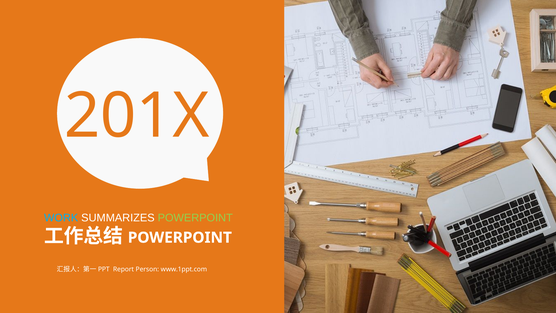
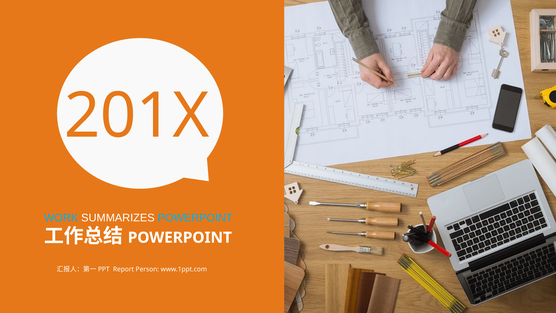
POWERPOINT colour: light green -> light blue (195, 218)
